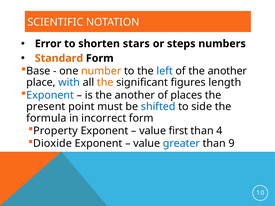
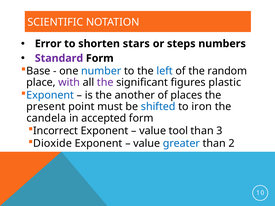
Standard colour: orange -> purple (59, 58)
number colour: orange -> blue (101, 71)
of the another: another -> random (227, 71)
with colour: blue -> purple (69, 83)
the colour: orange -> purple (105, 83)
length: length -> plastic (225, 83)
side: side -> iron (202, 107)
formula: formula -> candela (46, 118)
incorrect: incorrect -> accepted (104, 118)
Property: Property -> Incorrect (56, 131)
first: first -> tool (178, 131)
4: 4 -> 3 (219, 131)
9: 9 -> 2 (232, 144)
